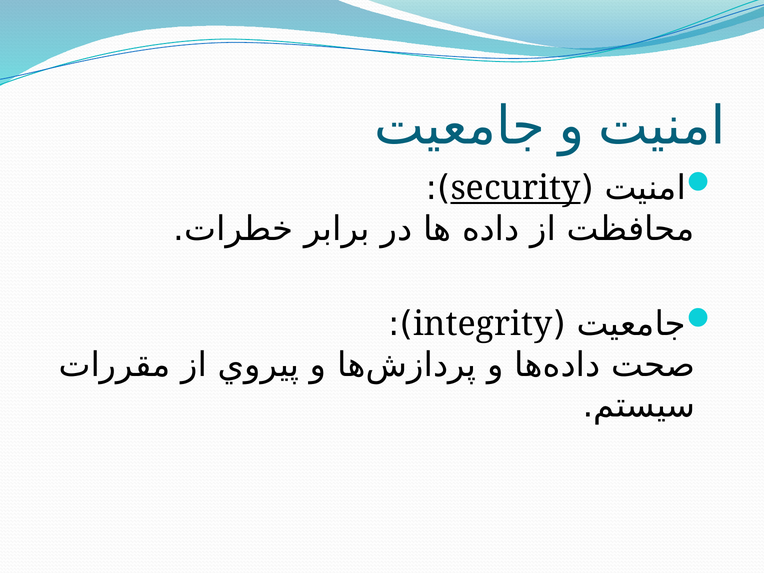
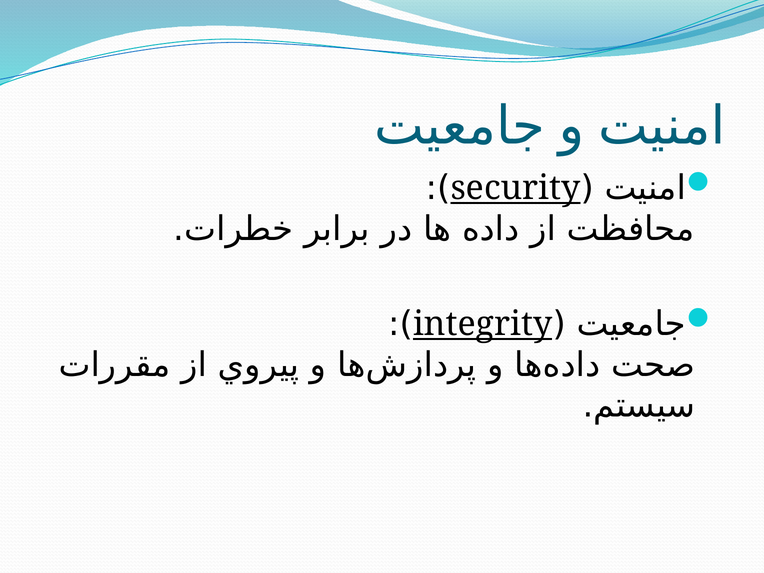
integrity underline: none -> present (483, 324)
